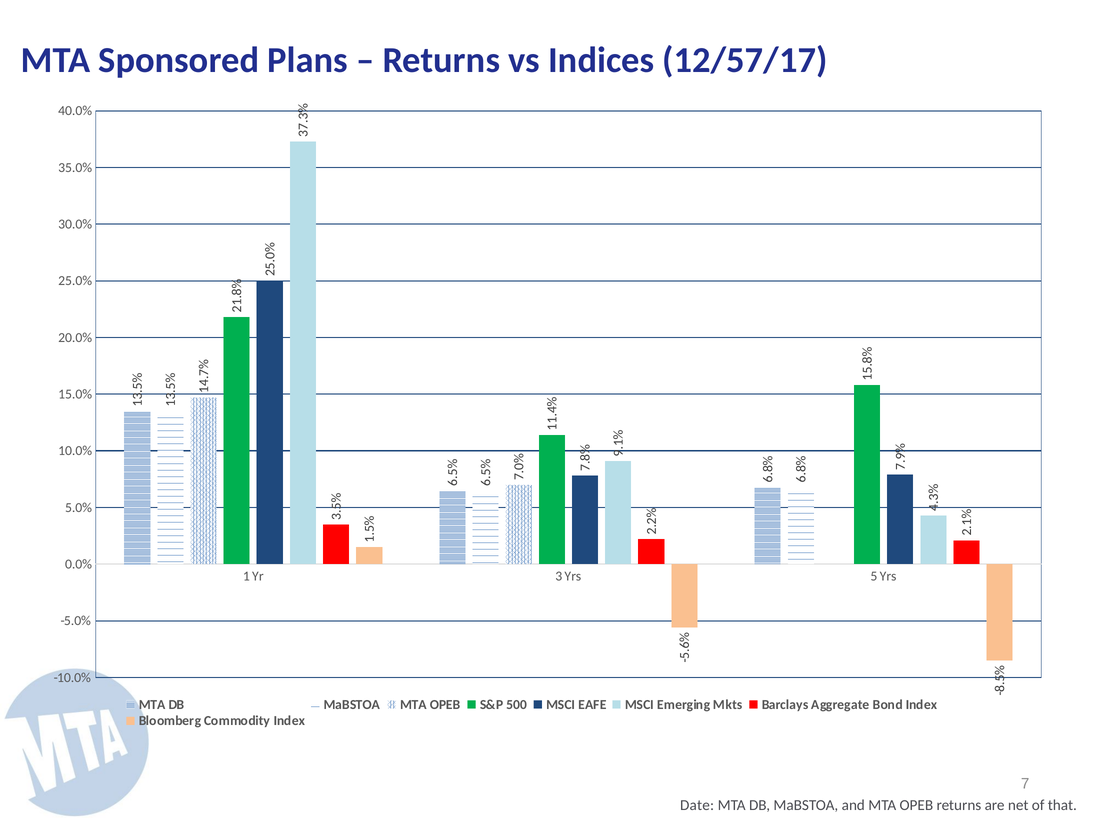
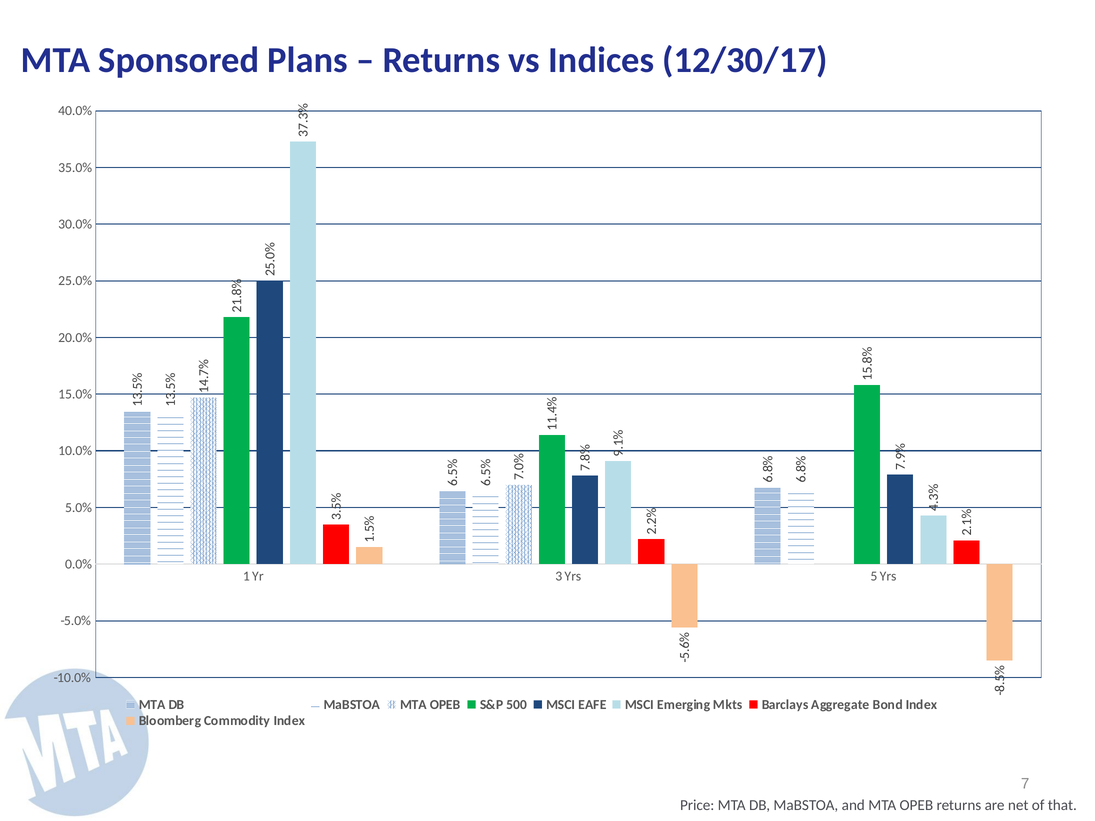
12/57/17: 12/57/17 -> 12/30/17 (745, 60)
Date: Date -> Price (697, 806)
